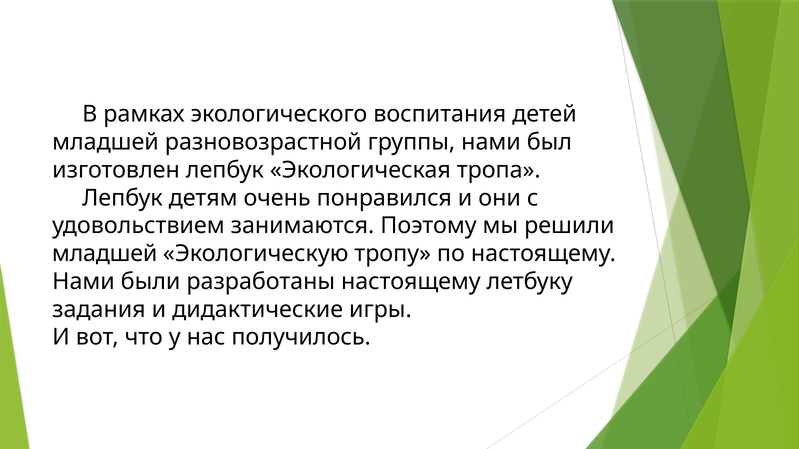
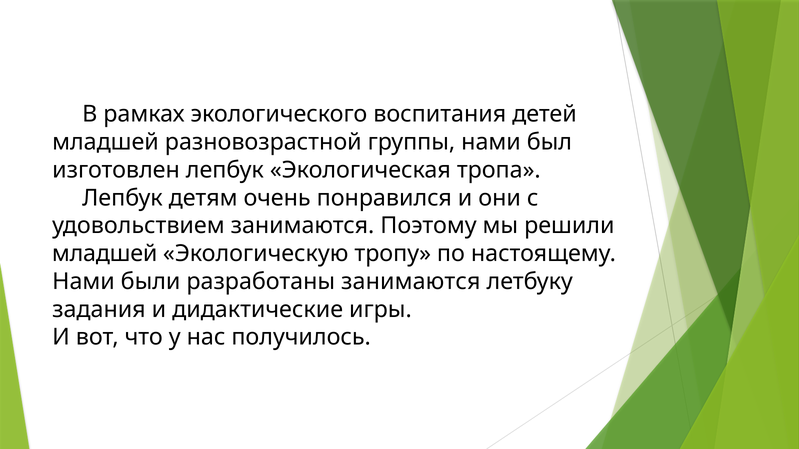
разработаны настоящему: настоящему -> занимаются (411, 282)
